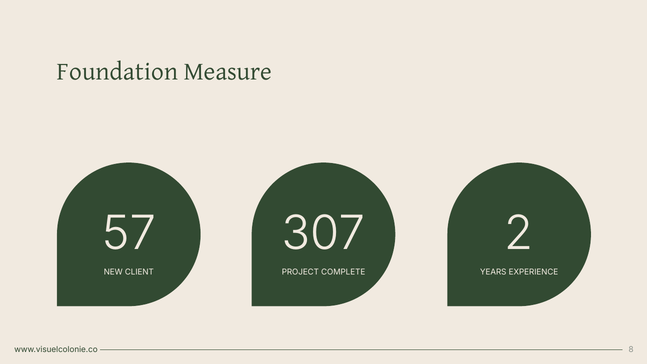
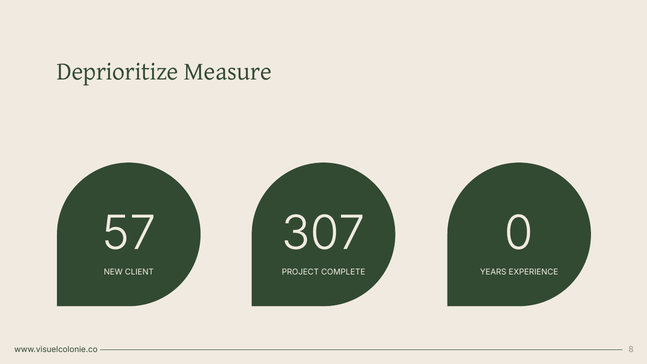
Foundation: Foundation -> Deprioritize (118, 72)
2: 2 -> 0 (519, 234)
